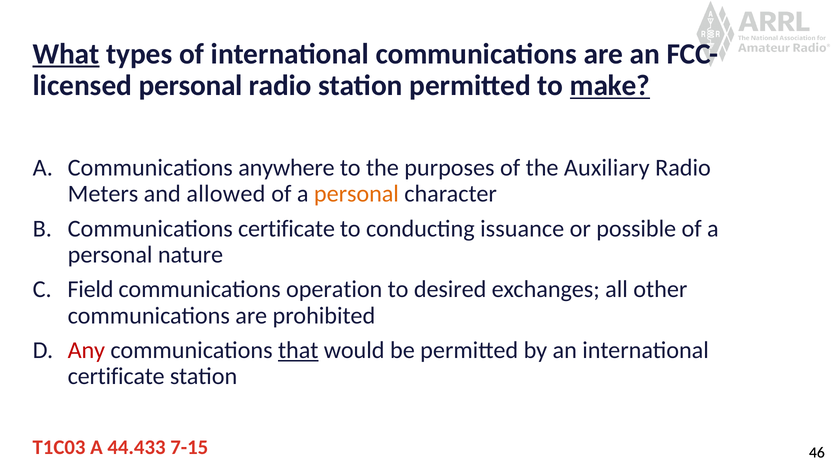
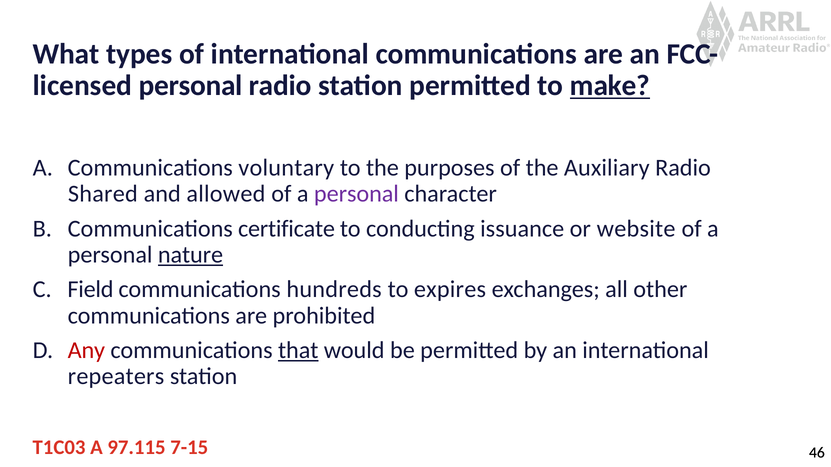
What underline: present -> none (66, 54)
anywhere: anywhere -> voluntary (286, 168)
Meters: Meters -> Shared (103, 194)
personal colour: orange -> purple (356, 194)
possible: possible -> website (636, 229)
nature underline: none -> present (191, 255)
operation: operation -> hundreds (334, 290)
desired: desired -> expires (450, 290)
certificate: certificate -> repeaters (116, 377)
44.433: 44.433 -> 97.115 (136, 448)
